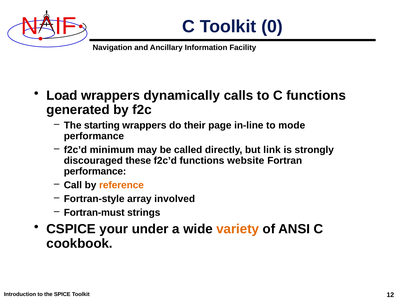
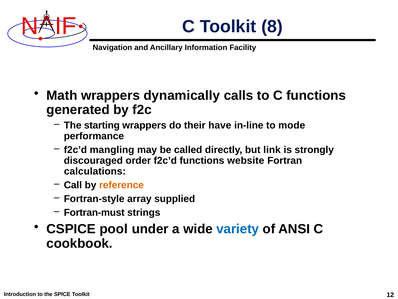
0: 0 -> 8 (272, 27)
Load: Load -> Math (62, 95)
page: page -> have (220, 125)
minimum: minimum -> mangling (112, 150)
these: these -> order (138, 160)
performance: performance -> calculations (95, 171)
involved: involved -> supplied (175, 199)
your: your -> pool (114, 229)
variety colour: orange -> blue (238, 229)
